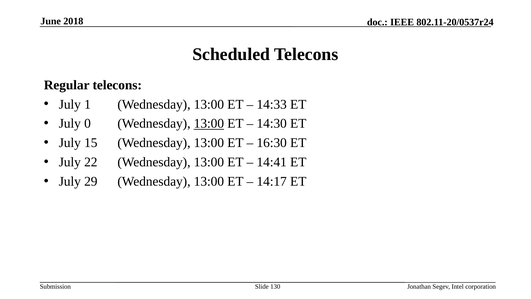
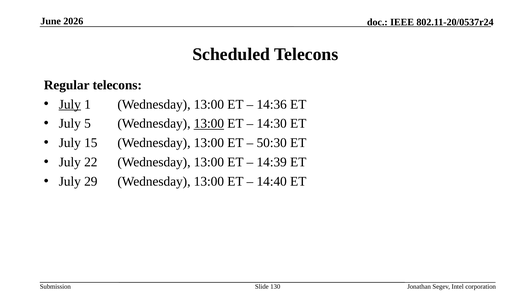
2018: 2018 -> 2026 (73, 21)
July underline: none -> present (70, 104)
14:33: 14:33 -> 14:36 (272, 104)
0: 0 -> 5 (88, 123)
16:30: 16:30 -> 50:30 (272, 143)
14:41: 14:41 -> 14:39 (272, 162)
14:17: 14:17 -> 14:40 (272, 181)
